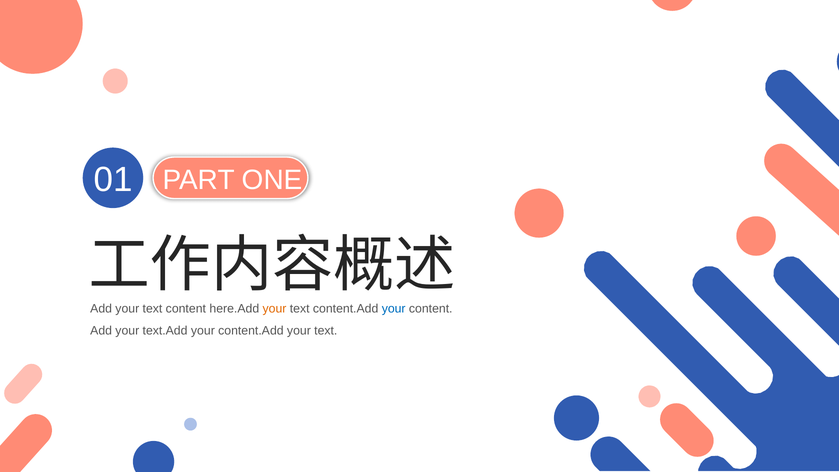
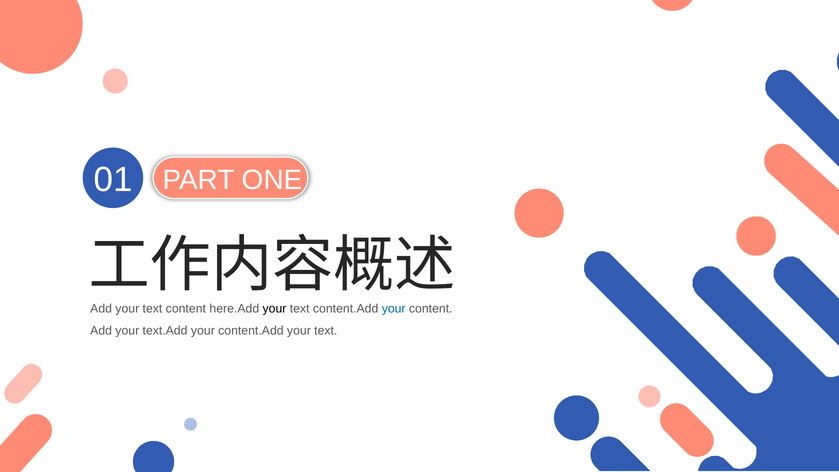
your colour: orange -> black (274, 309)
